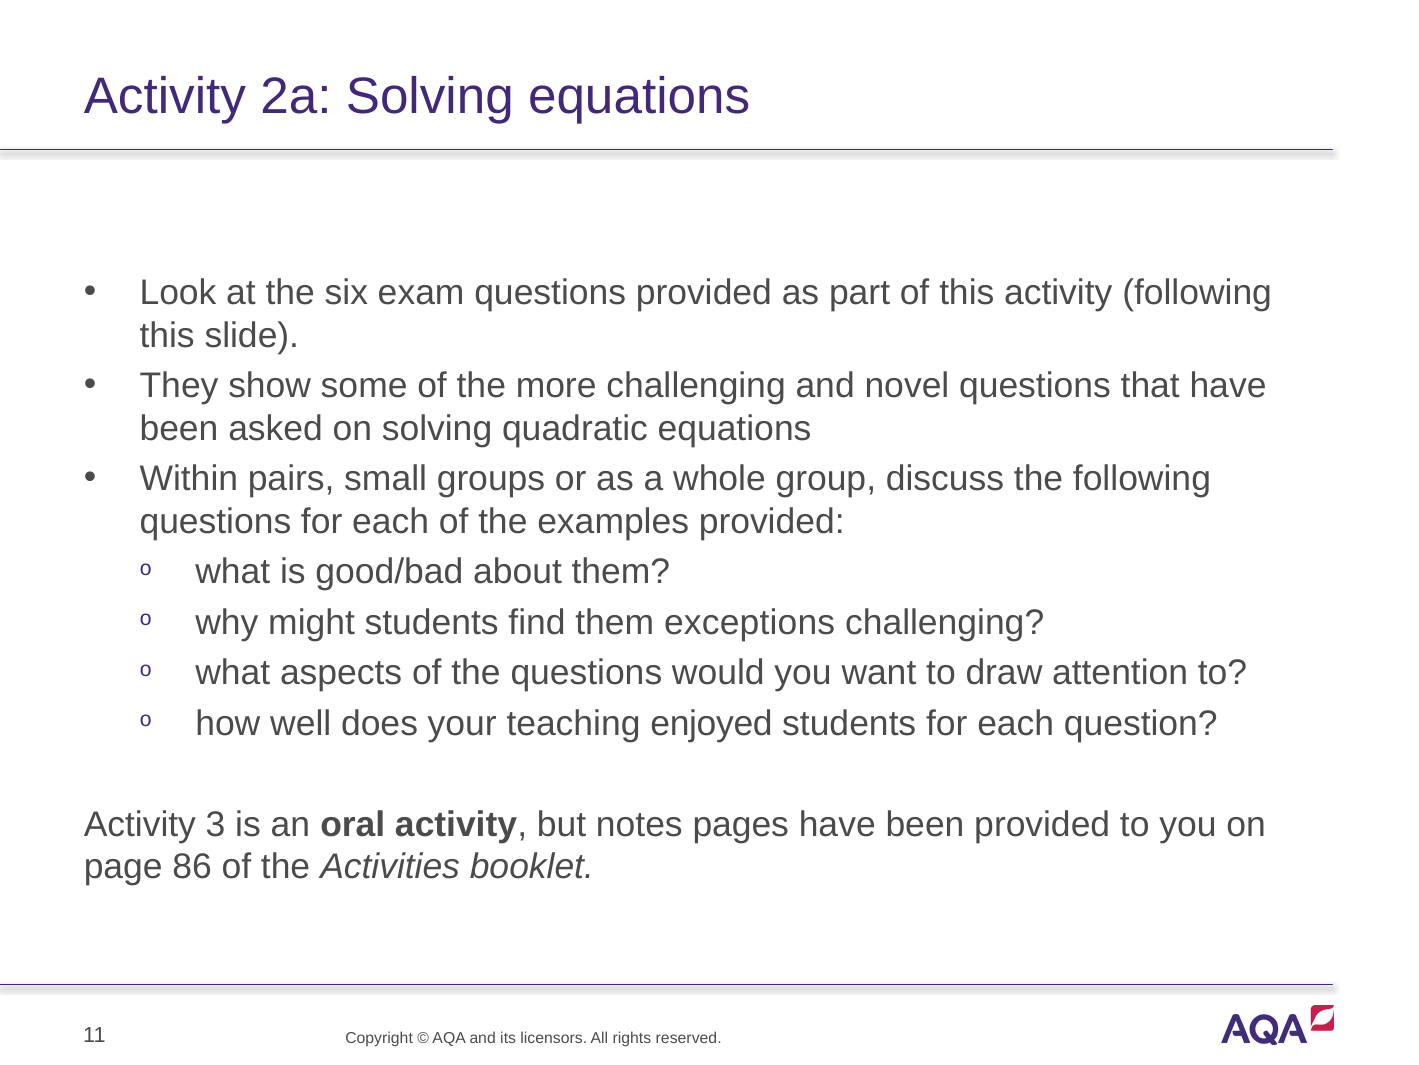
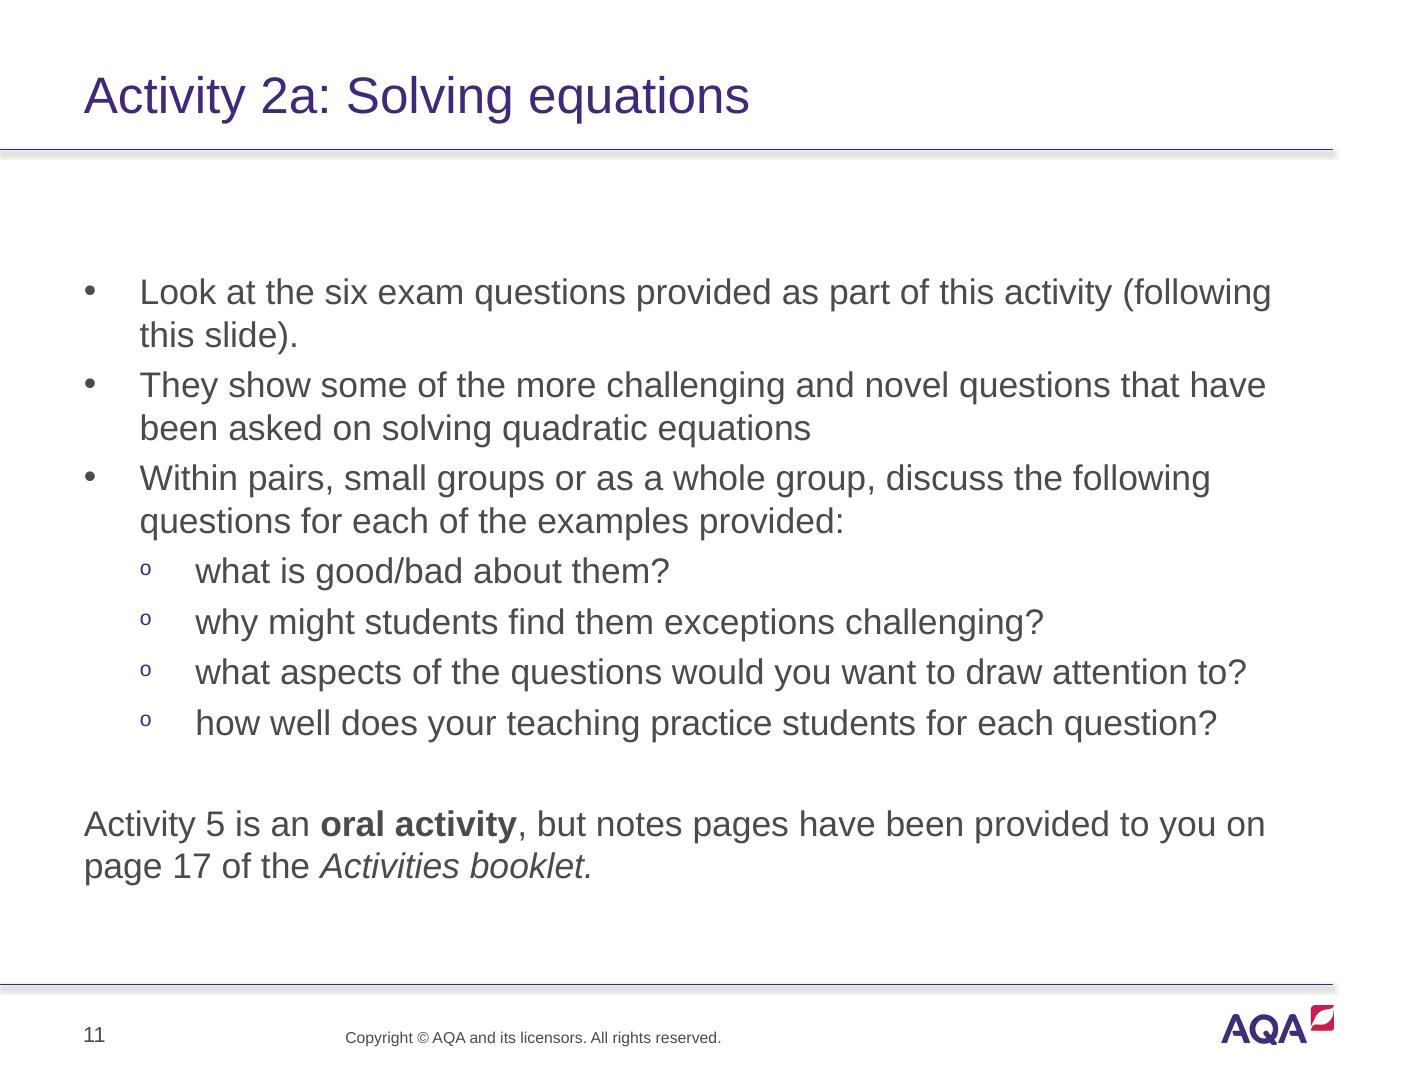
enjoyed: enjoyed -> practice (712, 723)
3: 3 -> 5 (215, 824)
86: 86 -> 17 (192, 866)
